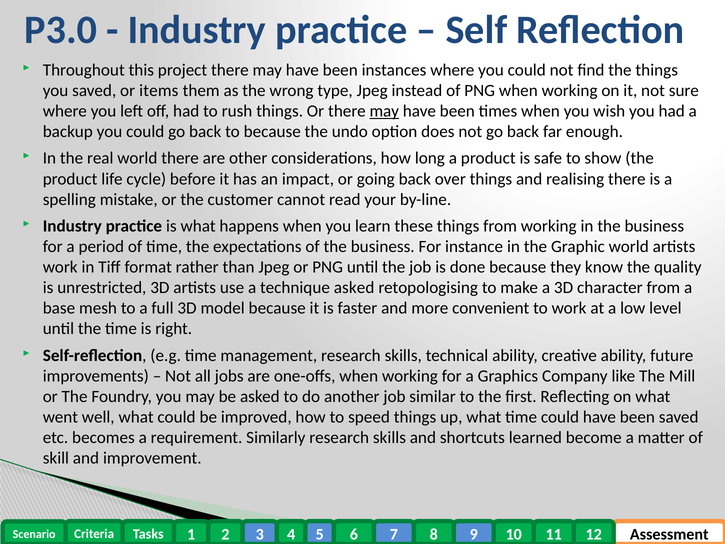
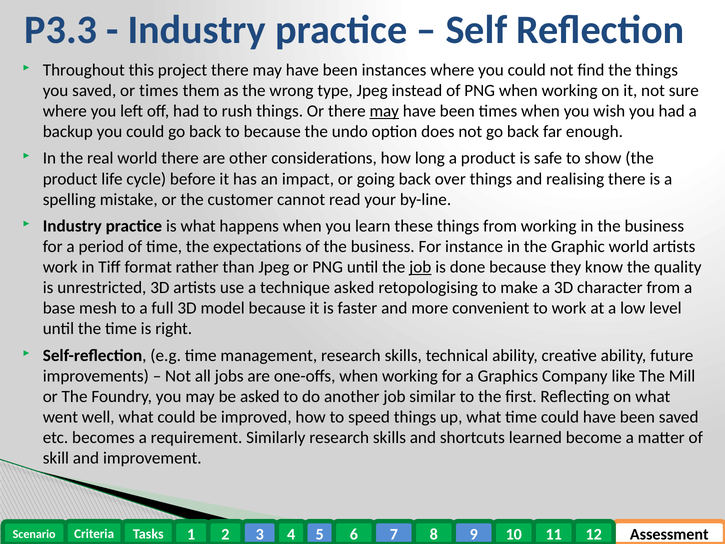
P3.0: P3.0 -> P3.3 (61, 30)
or items: items -> times (159, 91)
job underline: none -> present (420, 267)
